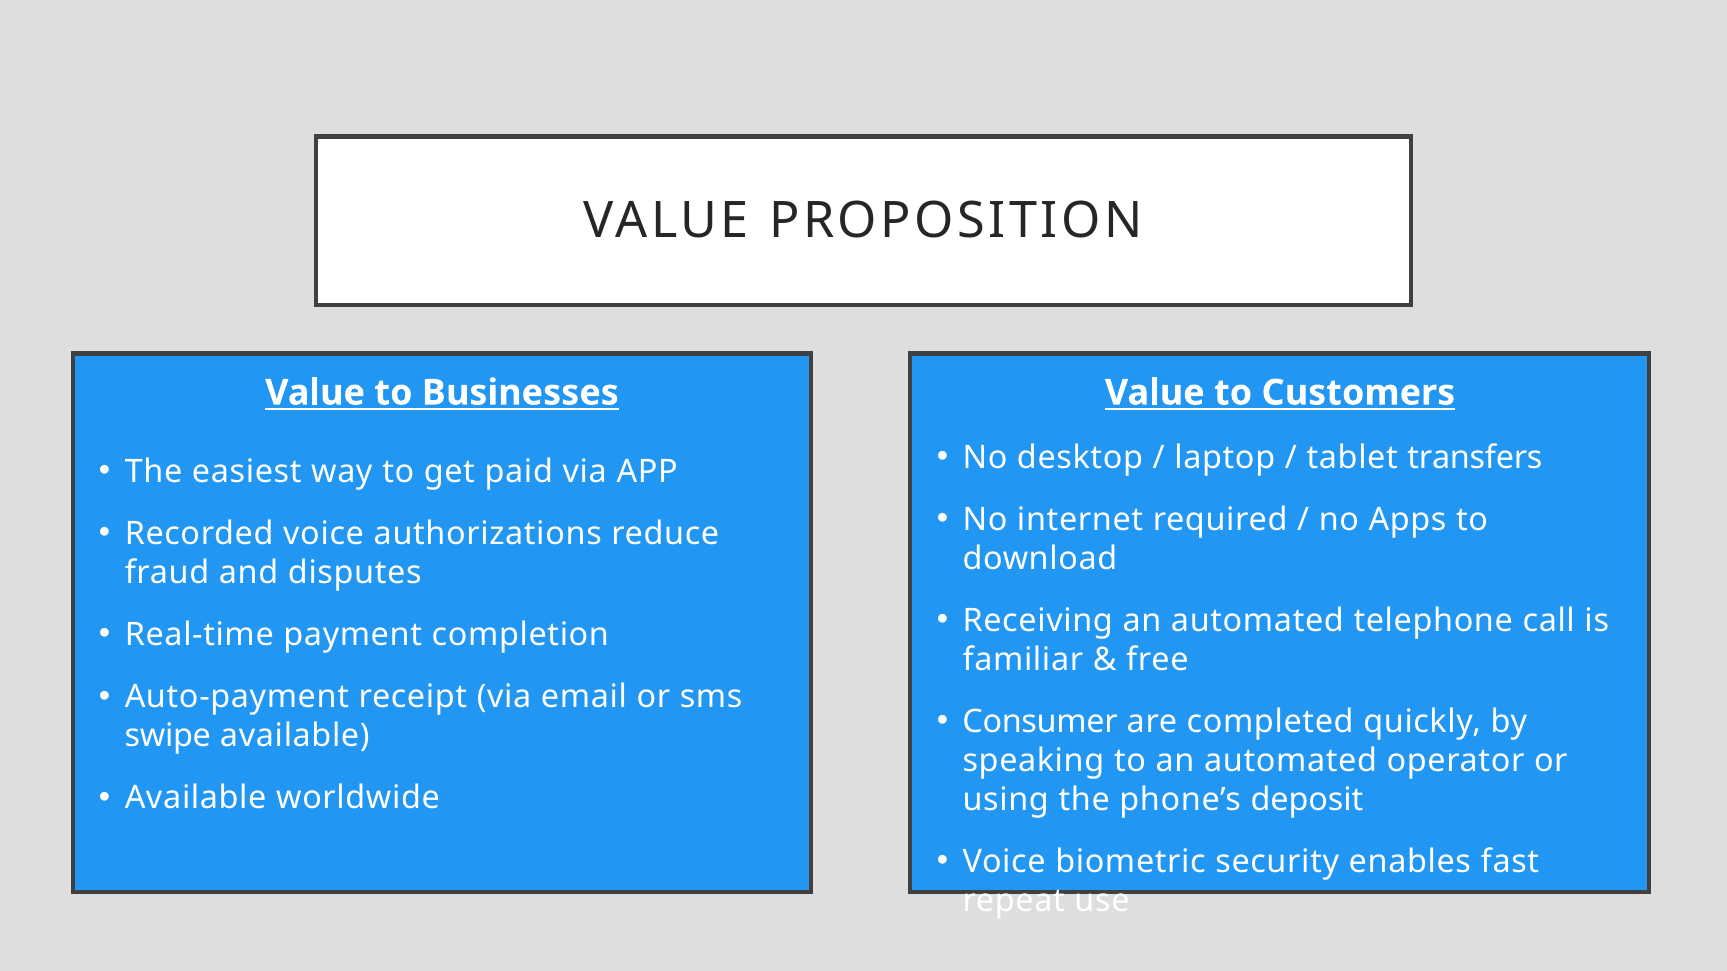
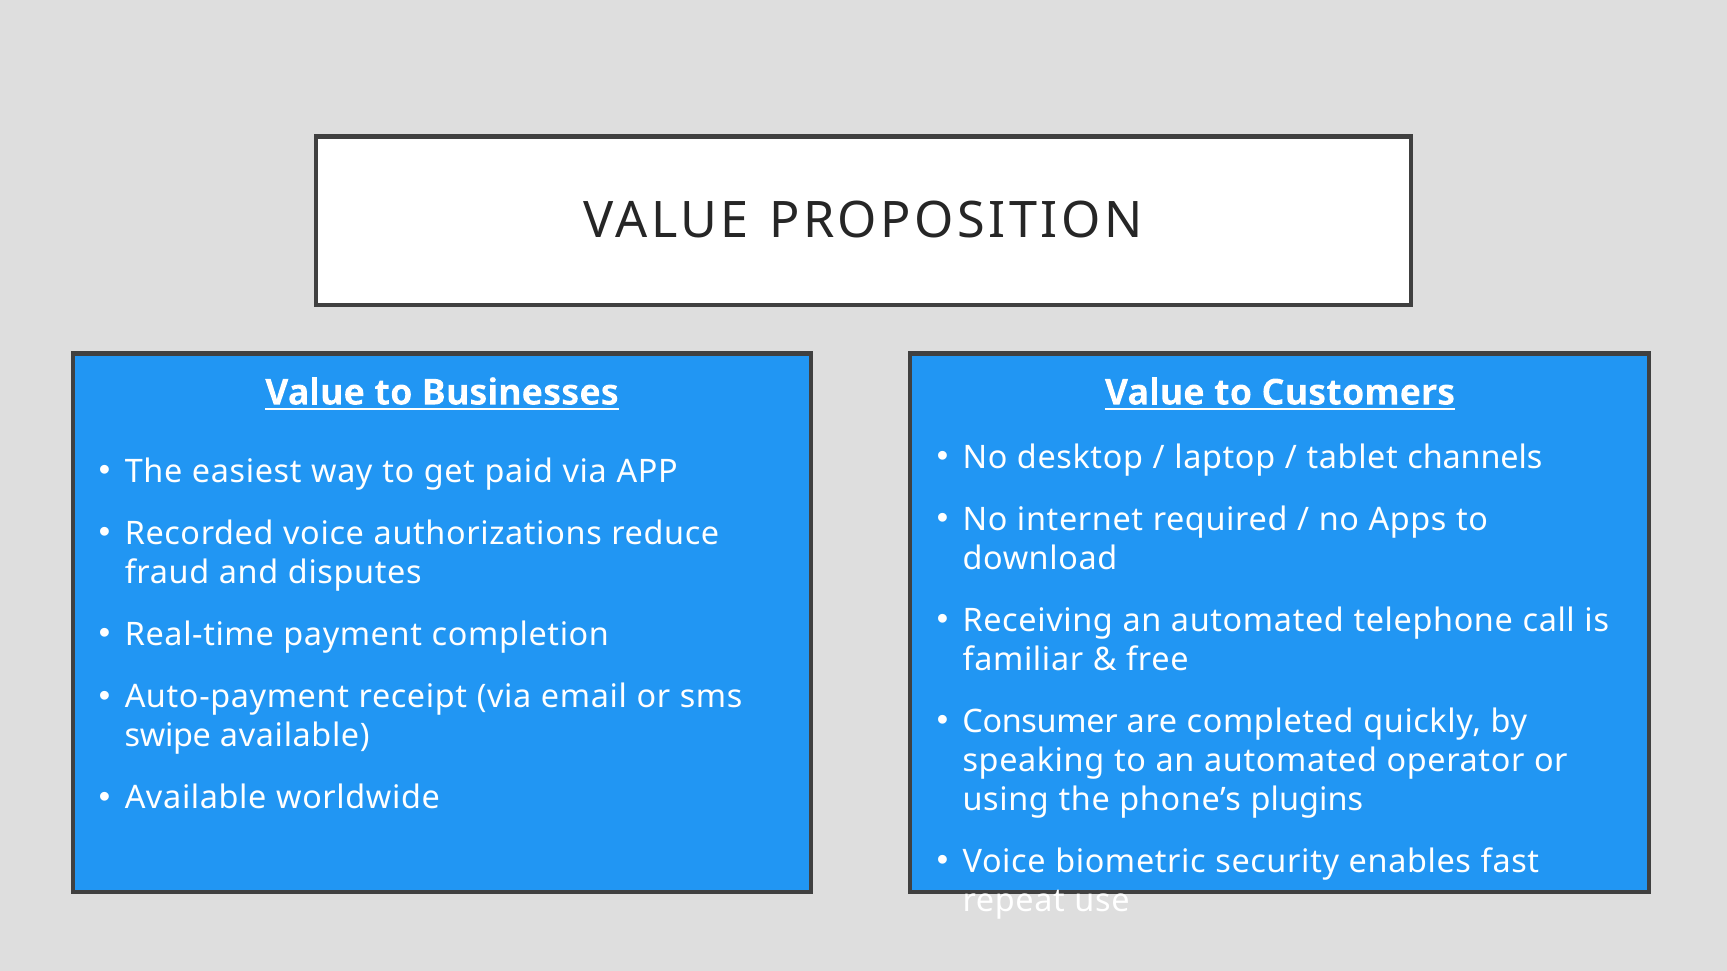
transfers: transfers -> channels (1475, 458)
deposit: deposit -> plugins (1307, 800)
